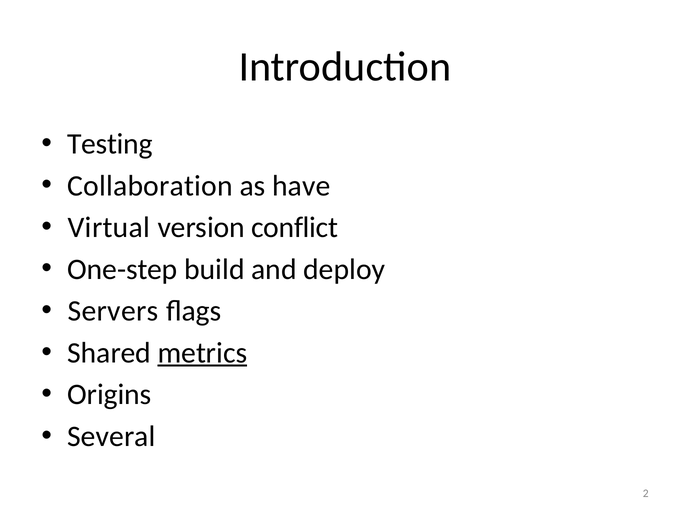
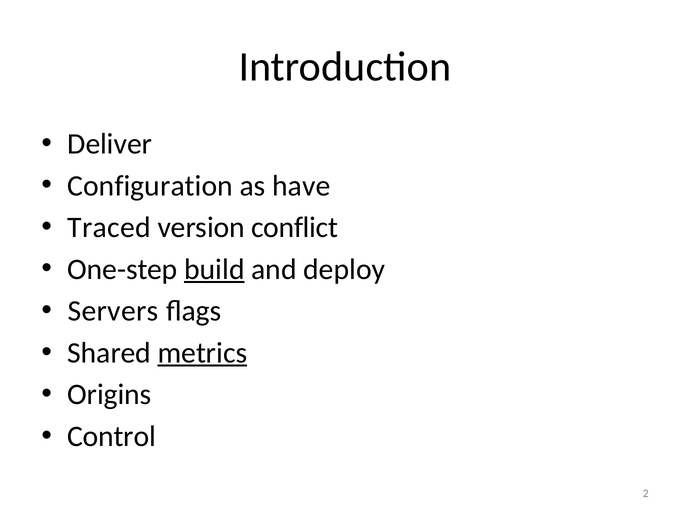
Testing: Testing -> Deliver (110, 144)
Collaboration: Collaboration -> Configuration (150, 186)
Virtual: Virtual -> Traced (109, 228)
build underline: none -> present (214, 270)
Several: Several -> Control (112, 437)
